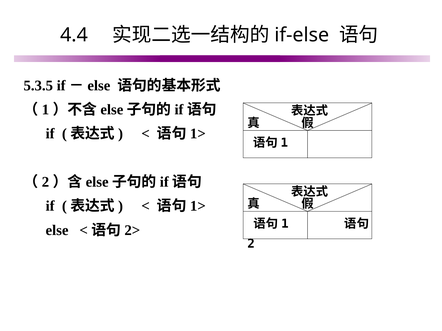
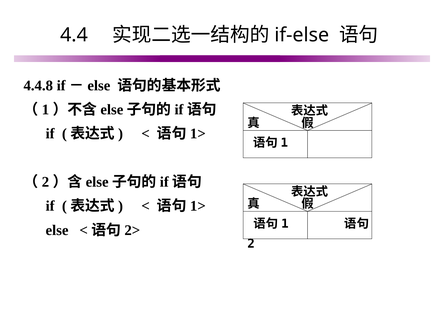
5.3.5: 5.3.5 -> 4.4.8 (38, 86)
